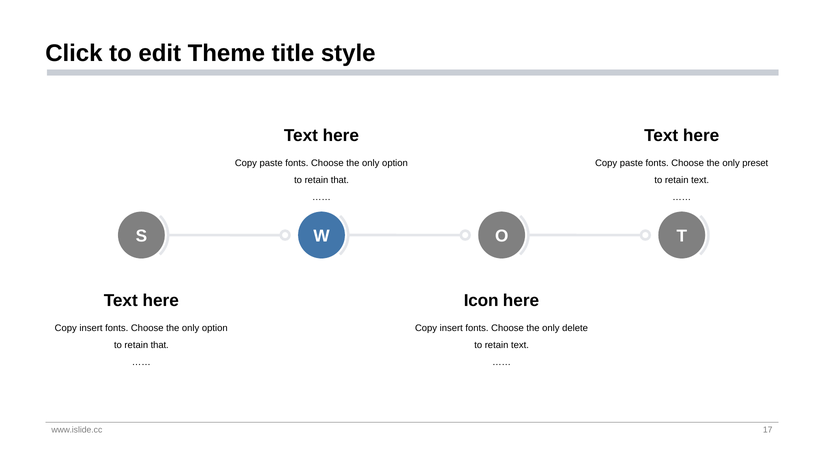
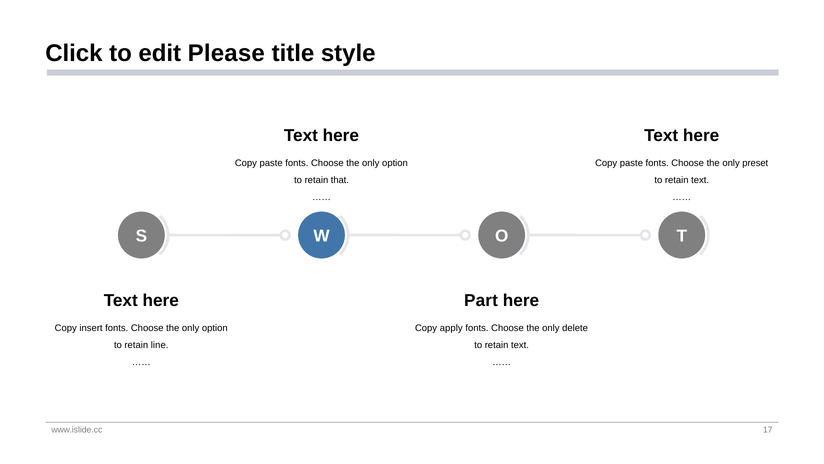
Theme: Theme -> Please (226, 53)
Icon: Icon -> Part (481, 300)
insert: insert -> apply (451, 328)
that: that -> line (160, 345)
